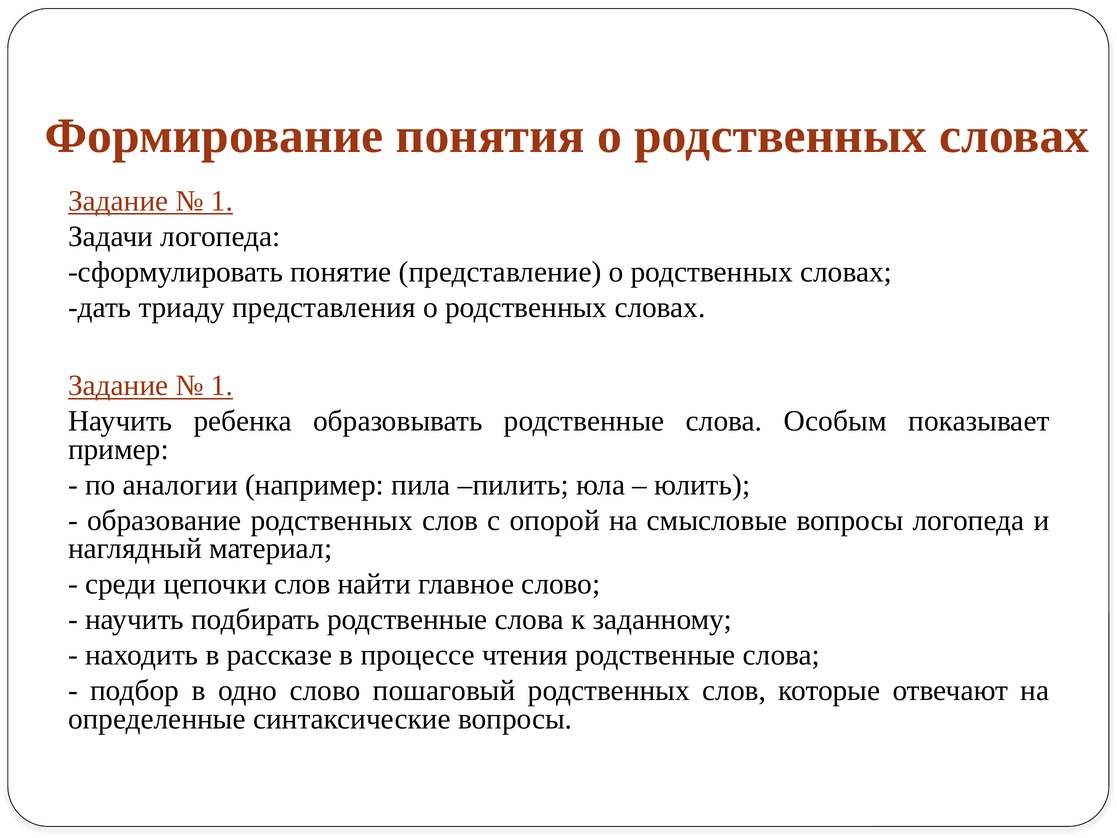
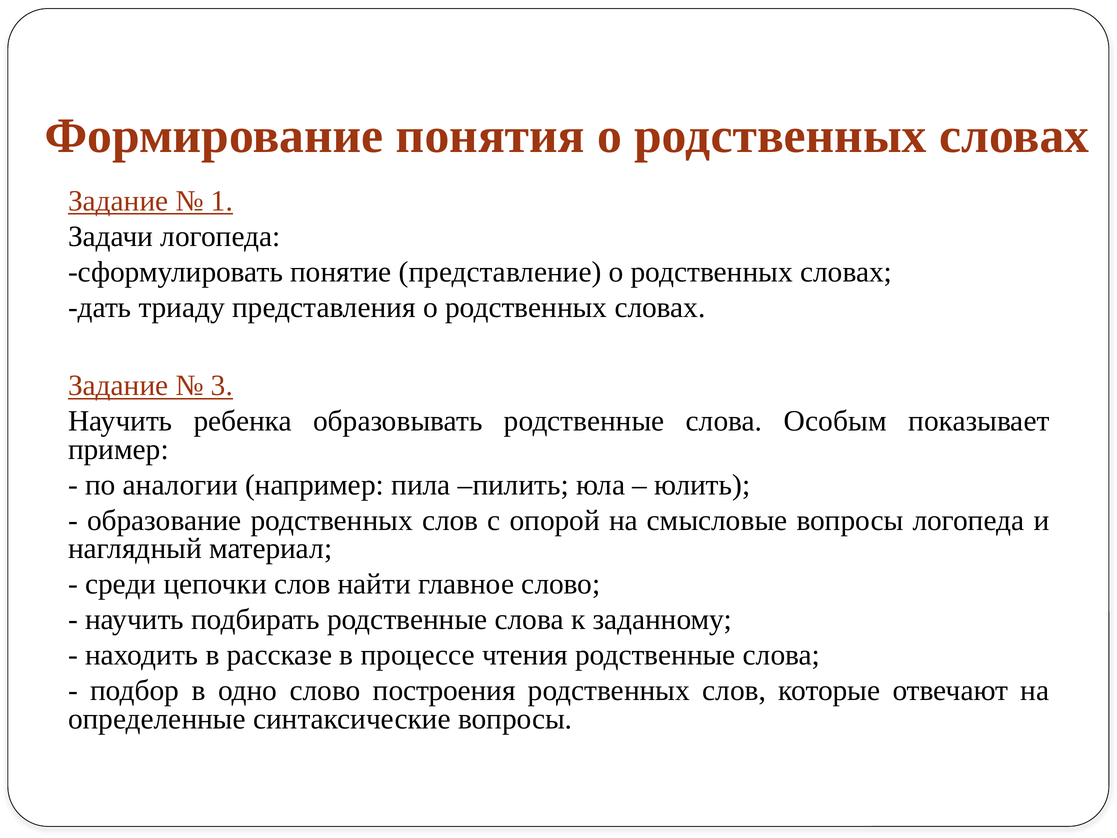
1: 1 -> 3 (222, 385)
пошаговый: пошаговый -> построения (444, 690)
